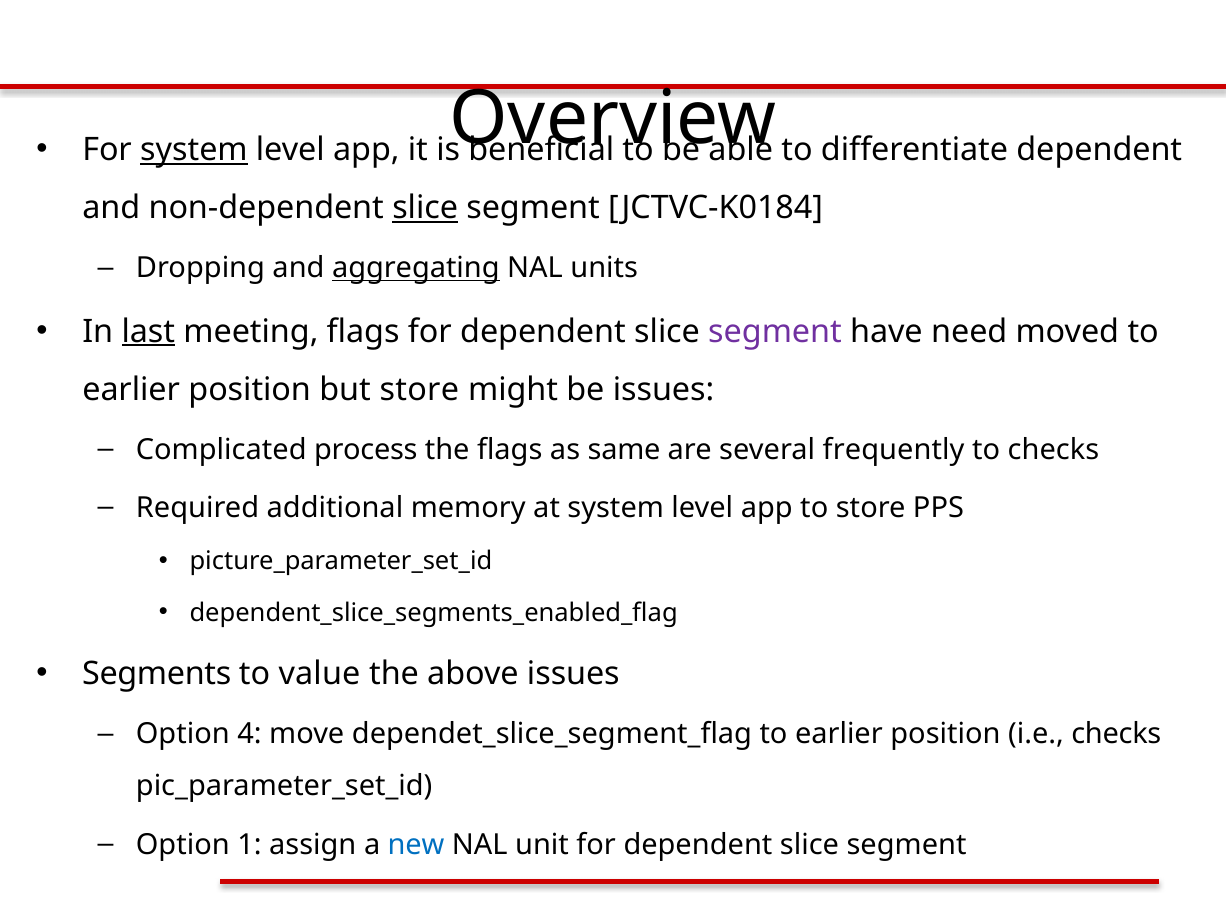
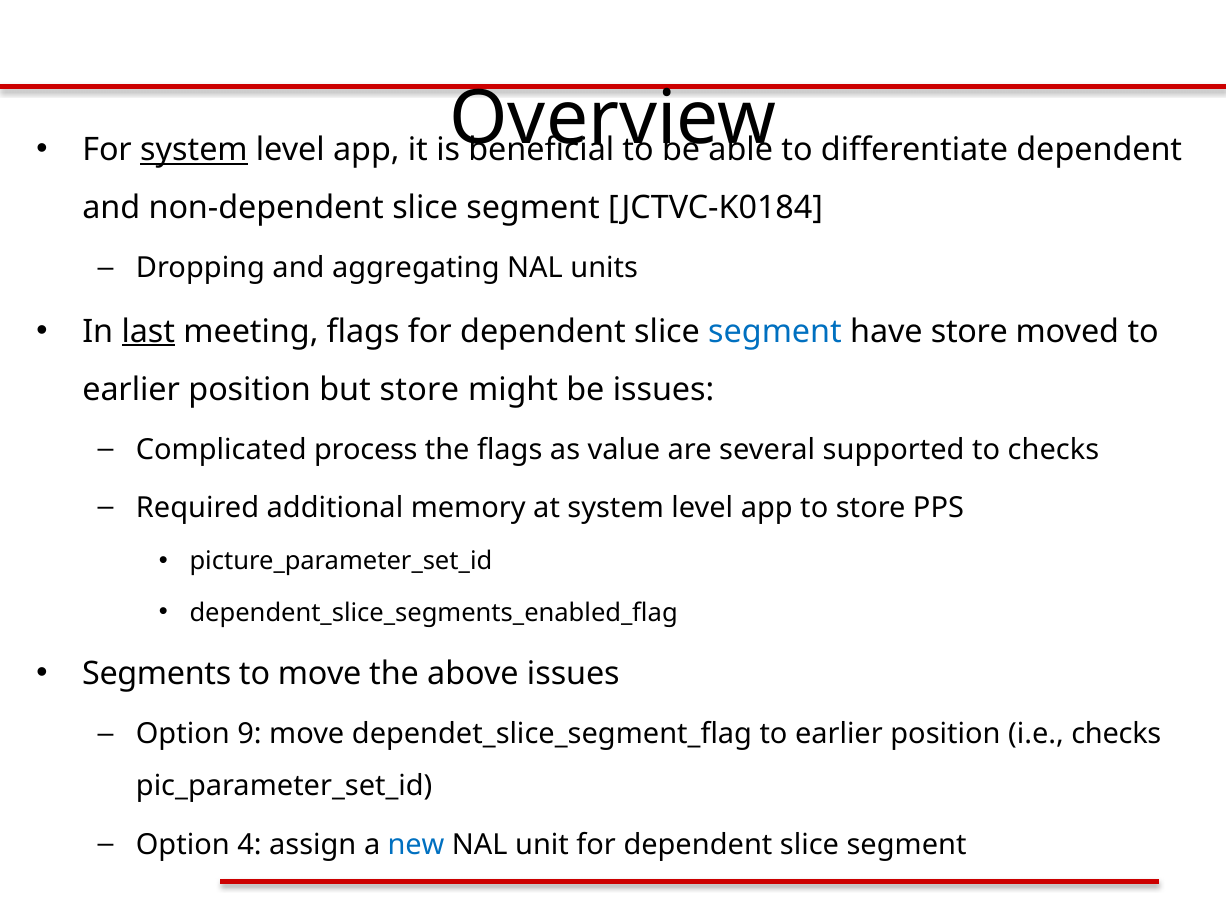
slice underline: present -> none (425, 208)
aggregating underline: present -> none (416, 268)
segment colour: purple -> blue (775, 331)
have need: need -> store (969, 331)
same: same -> value (624, 449)
frequently: frequently -> supported (894, 449)
to value: value -> move (320, 674)
4: 4 -> 9 (249, 734)
1: 1 -> 4 (249, 844)
